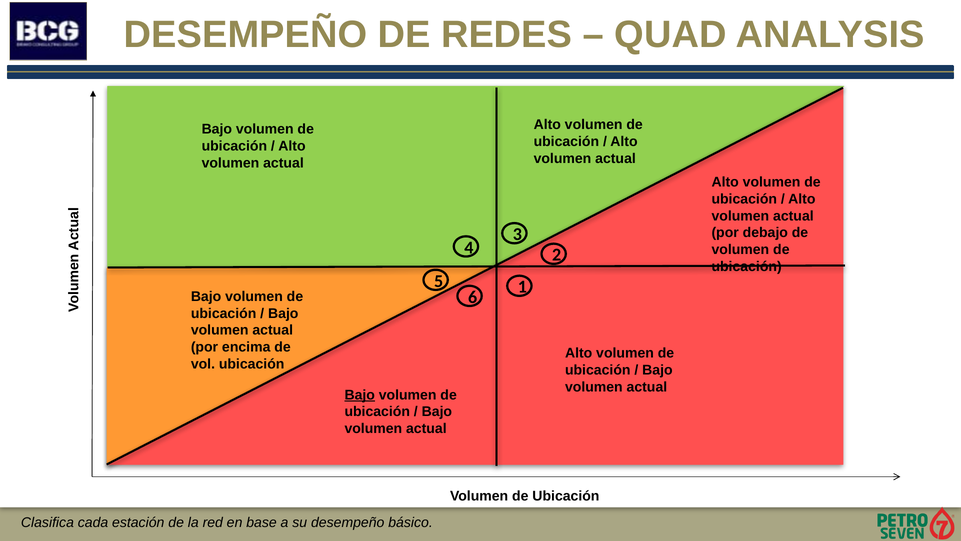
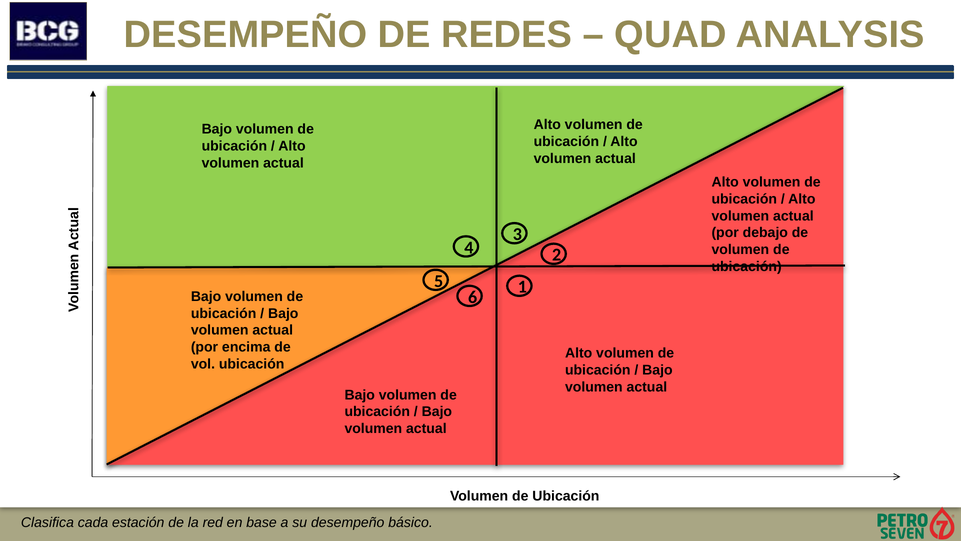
Bajo underline: present -> none (360, 395)
